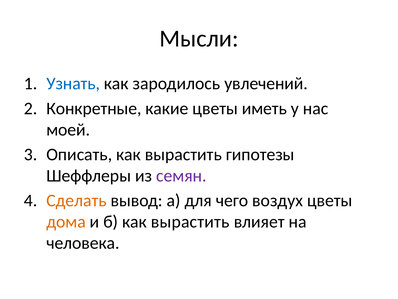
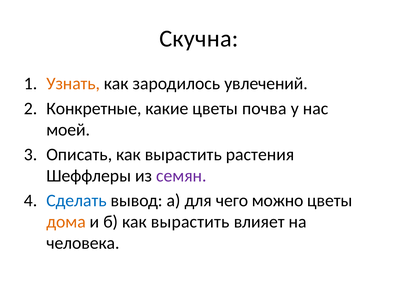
Мысли: Мысли -> Скучна (199, 39)
Узнать colour: blue -> orange (73, 83)
иметь: иметь -> почва (264, 108)
гипотезы: гипотезы -> растения (260, 154)
Сделать colour: orange -> blue (76, 200)
воздух: воздух -> можно (278, 200)
